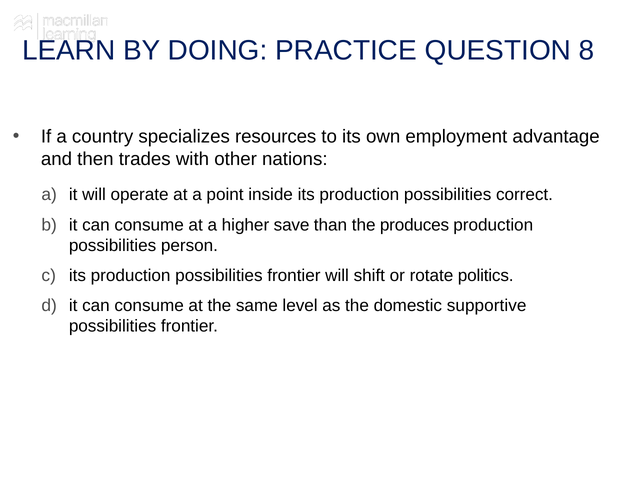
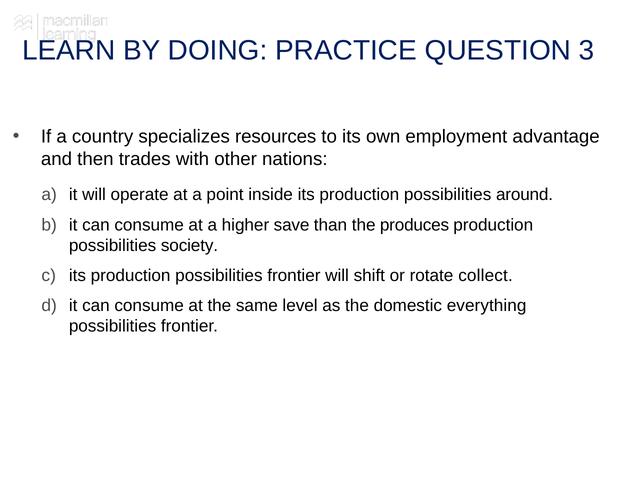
8: 8 -> 3 (587, 50)
correct: correct -> around (525, 195)
person: person -> society (189, 245)
politics: politics -> collect (486, 276)
supportive: supportive -> everything (487, 306)
